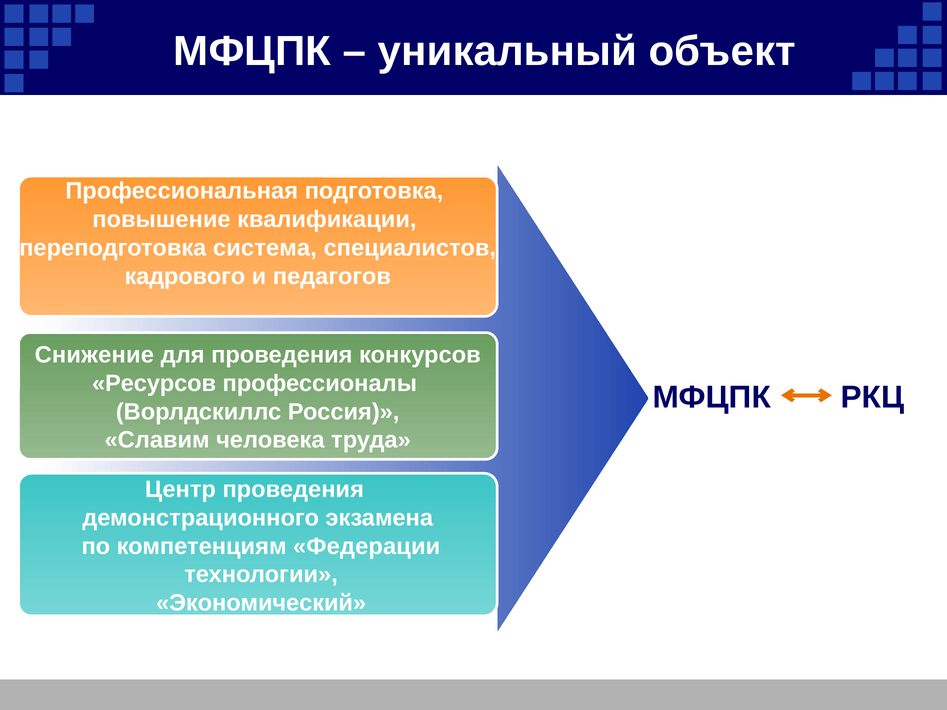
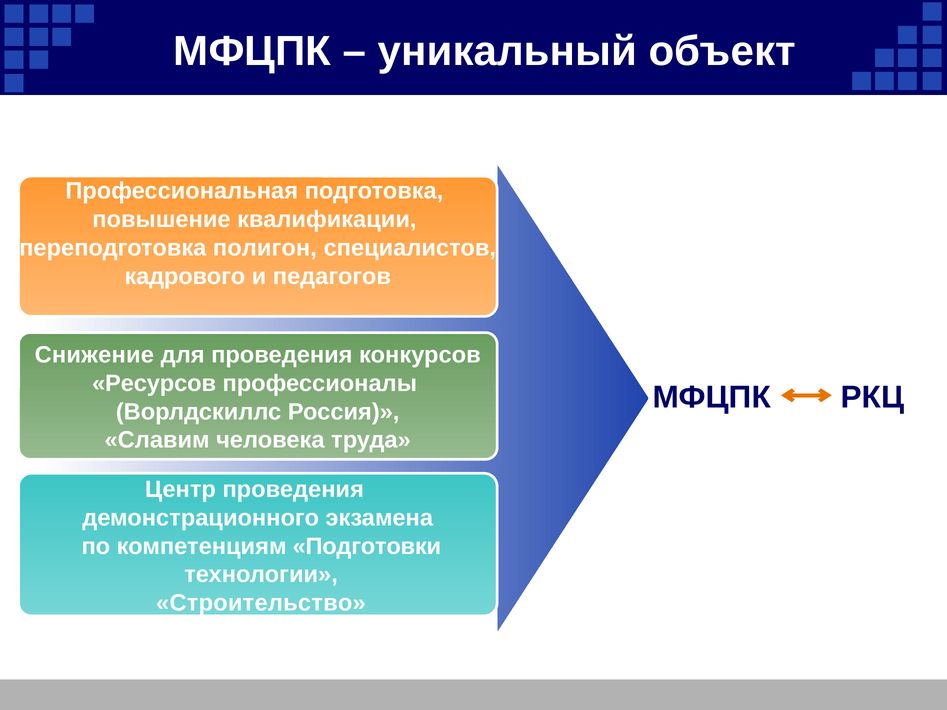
система: система -> полигон (265, 248)
Федерации: Федерации -> Подготовки (367, 546)
Экономический: Экономический -> Строительство (261, 603)
